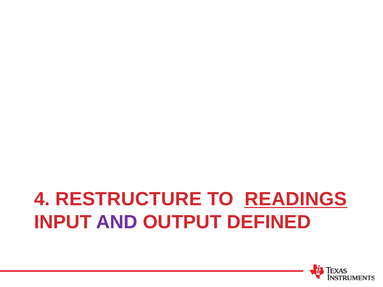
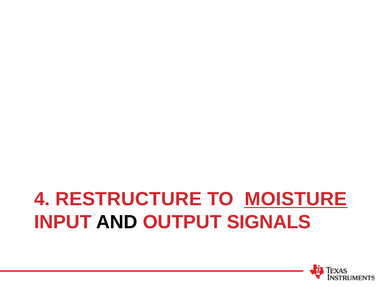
READINGS: READINGS -> MOISTURE (296, 199)
AND colour: purple -> black (117, 222)
DEFINED: DEFINED -> SIGNALS (269, 222)
